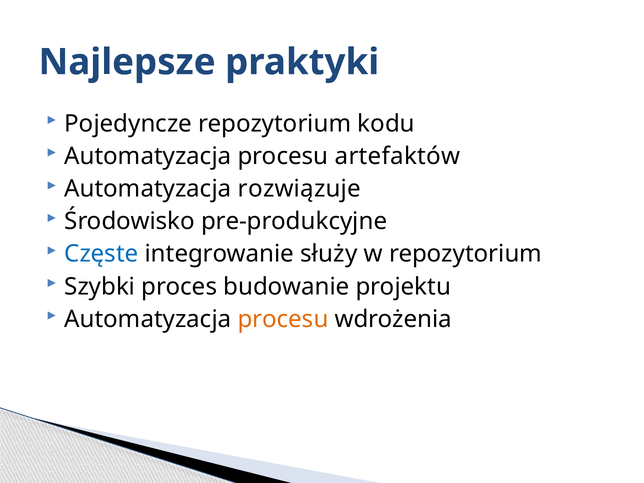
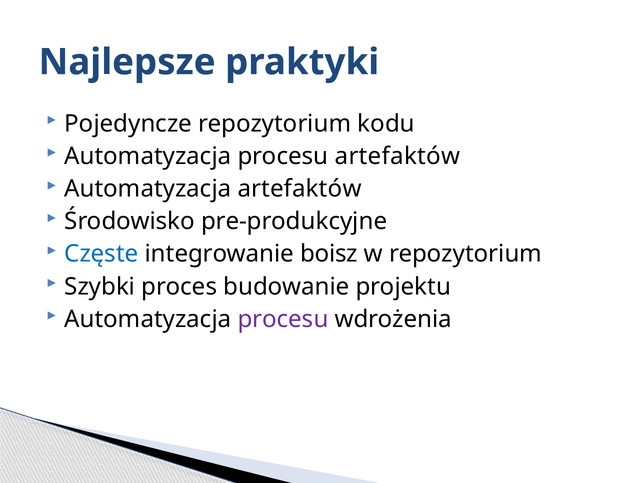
Automatyzacja rozwiązuje: rozwiązuje -> artefaktów (300, 189)
służy: służy -> boisz (329, 254)
procesu colour: orange -> purple (283, 319)
